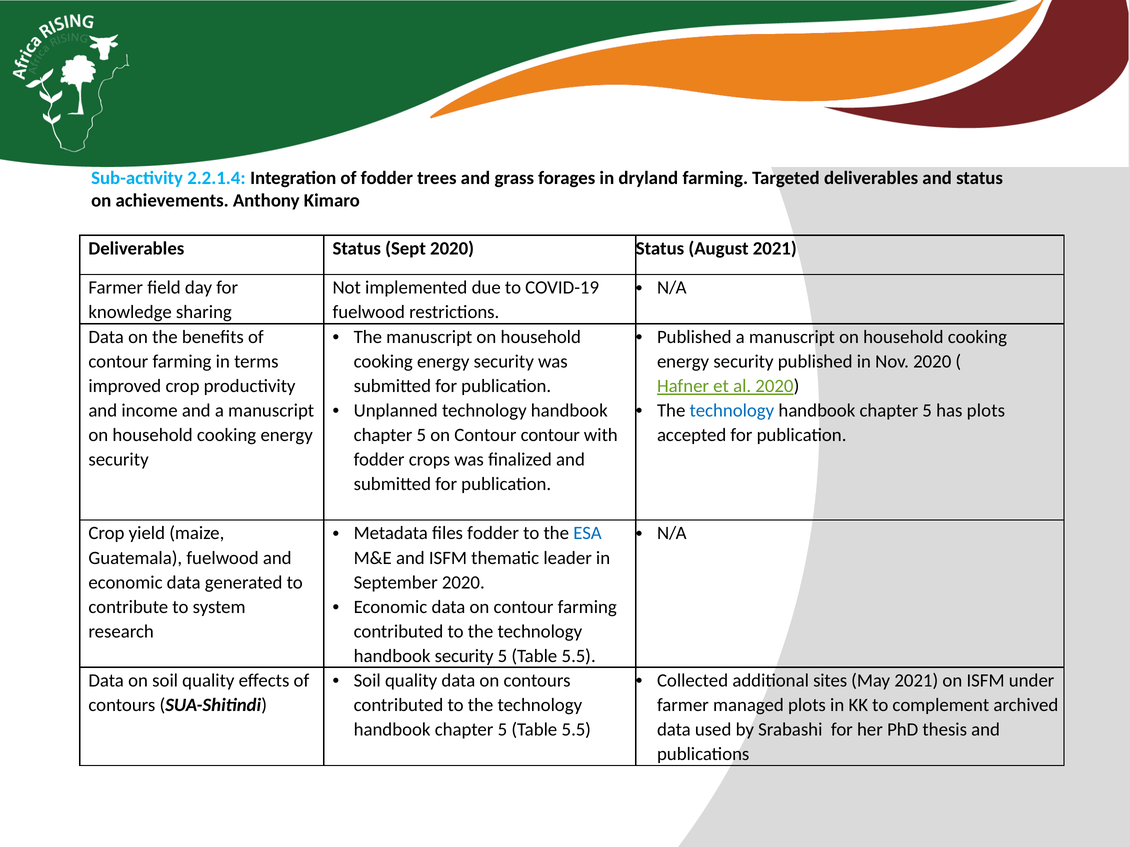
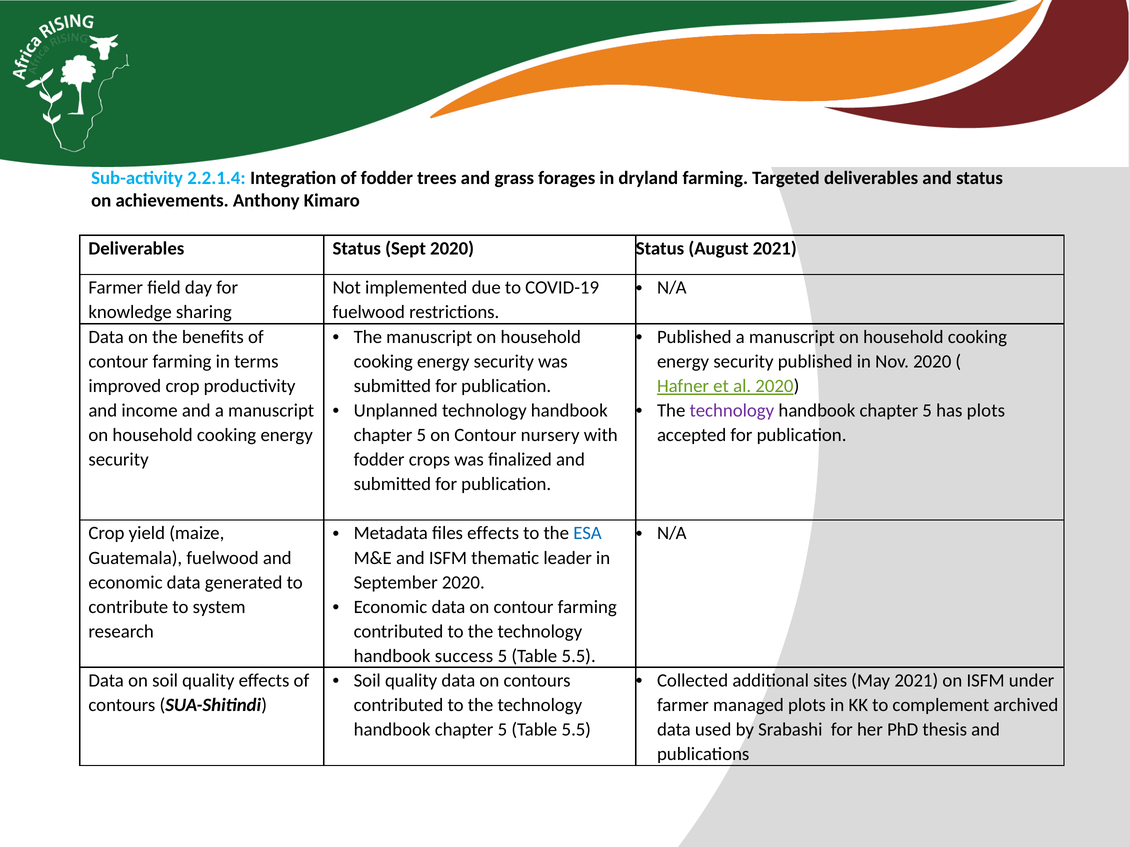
technology colour: blue -> purple (732, 411)
Contour contour: contour -> nursery (550, 435)
files fodder: fodder -> effects (493, 534)
handbook security: security -> success (464, 656)
